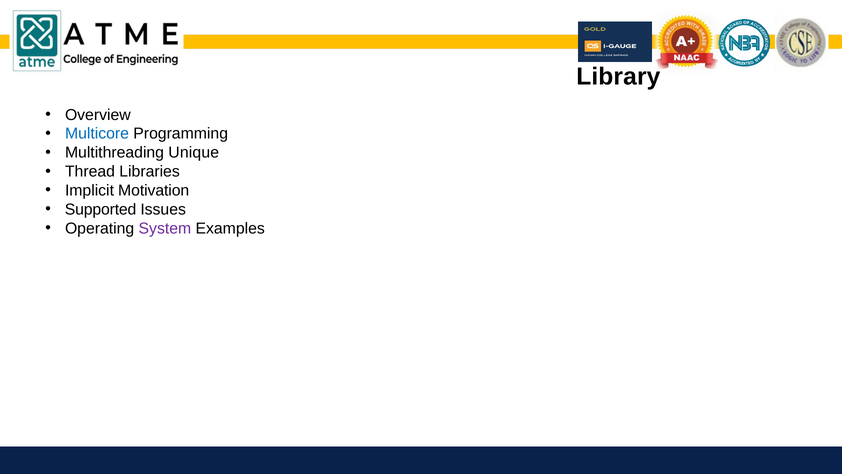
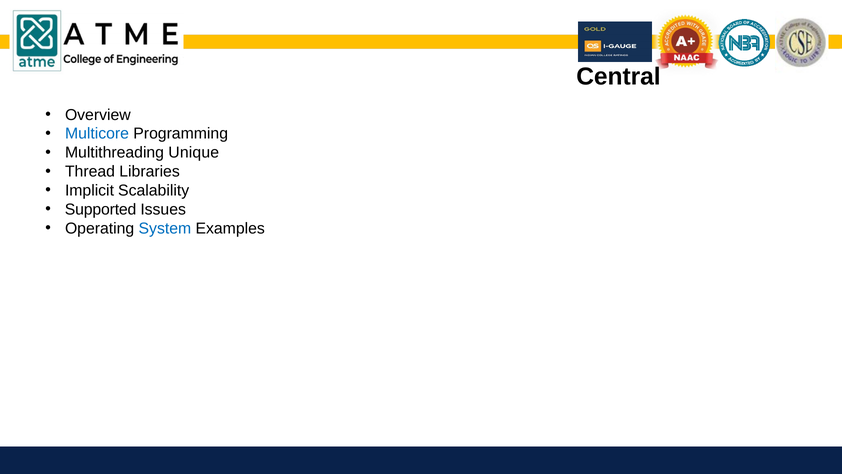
Library: Library -> Central (618, 76)
Motivation: Motivation -> Scalability (154, 190)
System colour: purple -> blue (165, 228)
